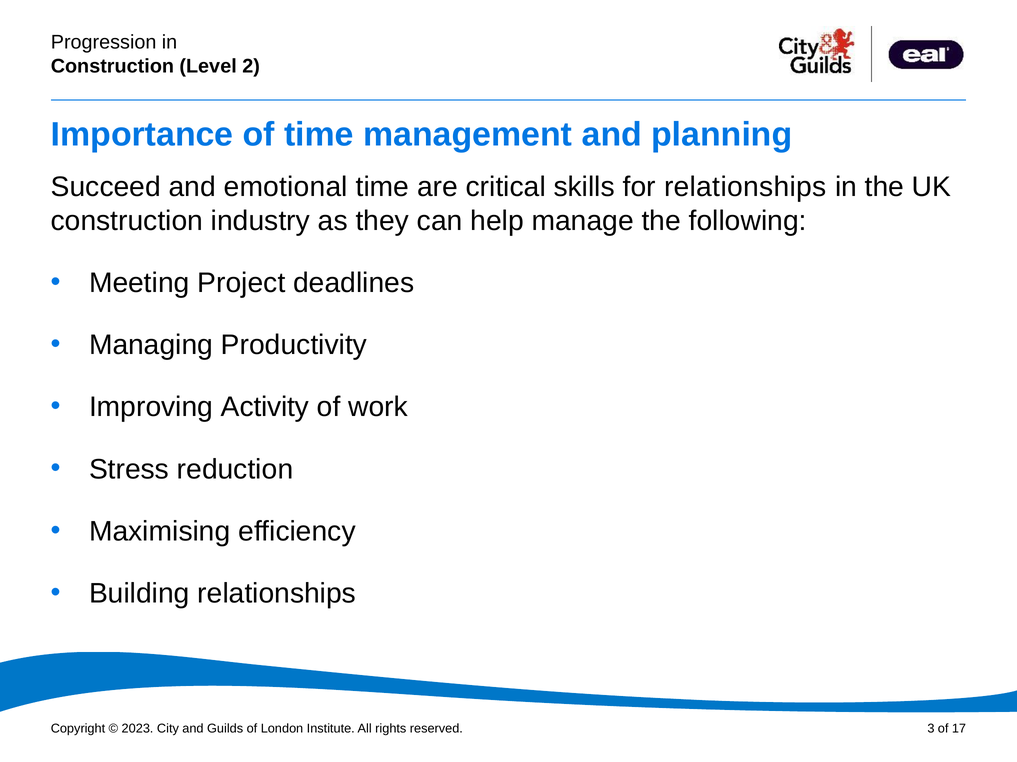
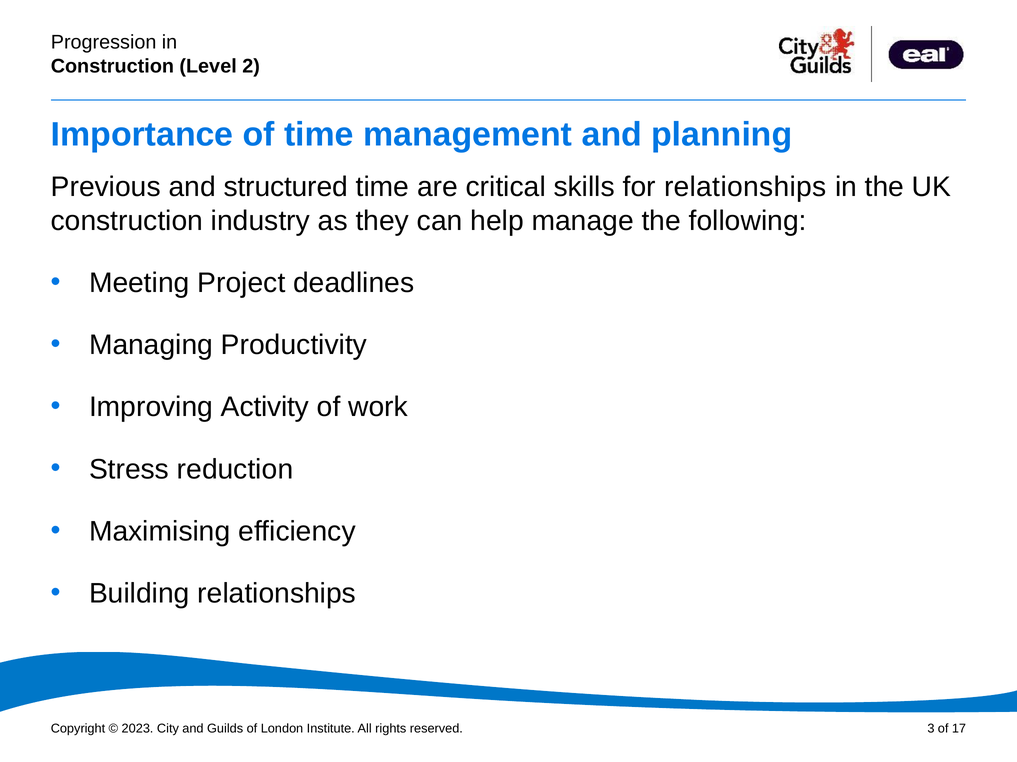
Succeed: Succeed -> Previous (106, 187)
emotional: emotional -> structured (286, 187)
